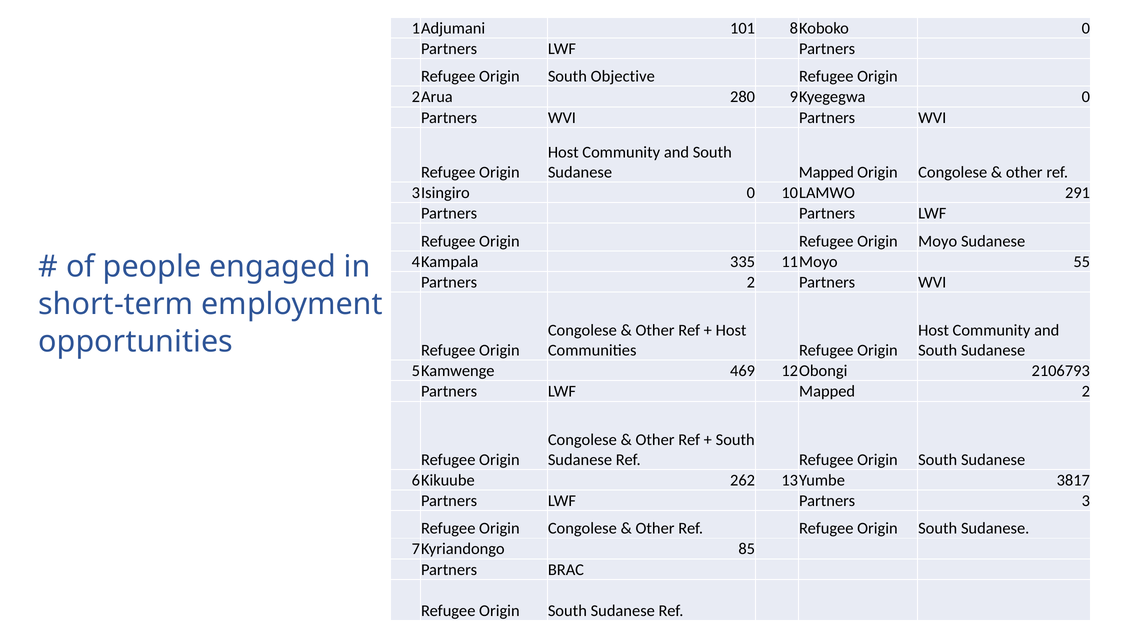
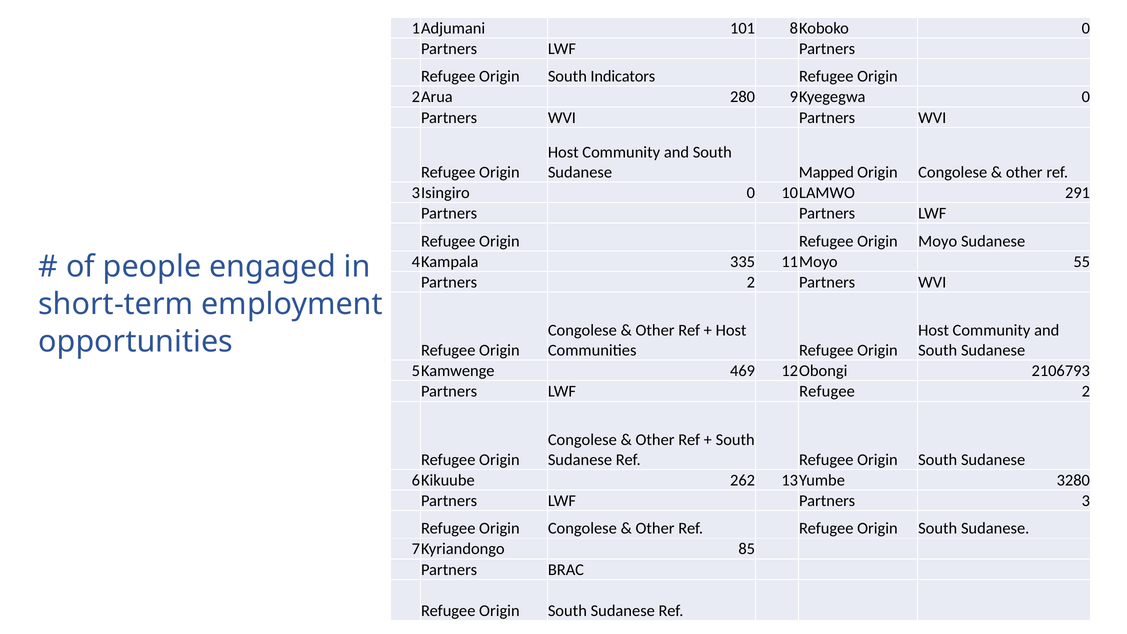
Objective: Objective -> Indicators (623, 76)
Mapped: Mapped -> Refugee (827, 392)
3817: 3817 -> 3280 (1073, 480)
